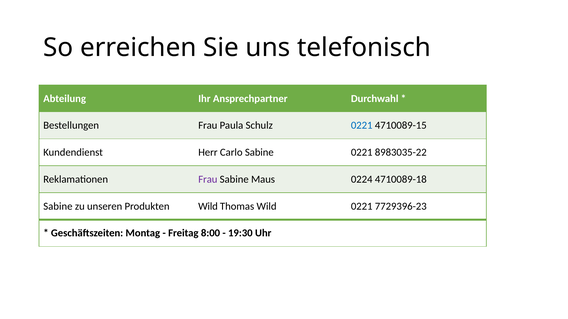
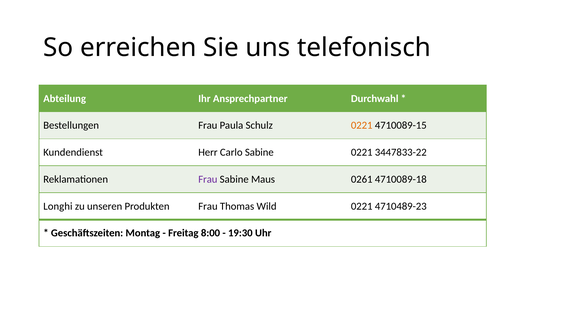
0221 colour: blue -> orange (362, 126)
8983035-22: 8983035-22 -> 3447833-22 (401, 153)
0224: 0224 -> 0261 (362, 180)
Sabine: Sabine -> Longhi (58, 207)
Produkten Wild: Wild -> Frau (208, 207)
7729396-23: 7729396-23 -> 4710489-23 (401, 207)
